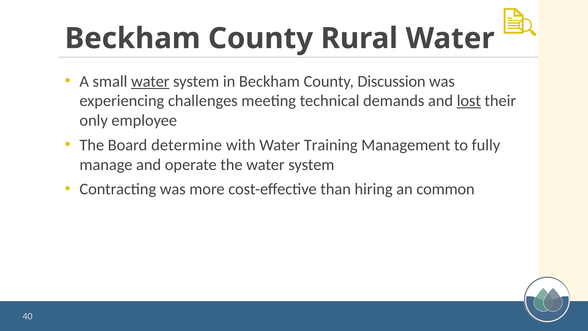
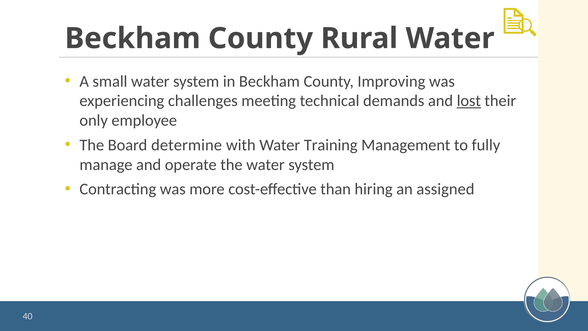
water underline: present -> none (150, 81)
Discussion: Discussion -> Improving (391, 81)
common: common -> assigned (445, 189)
